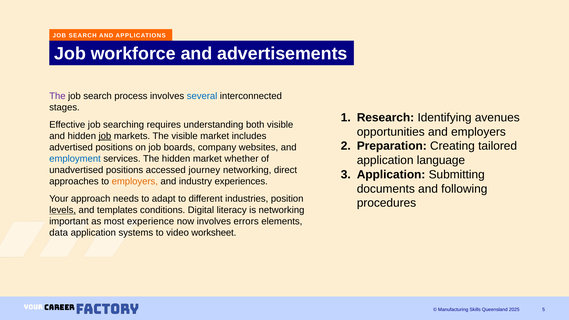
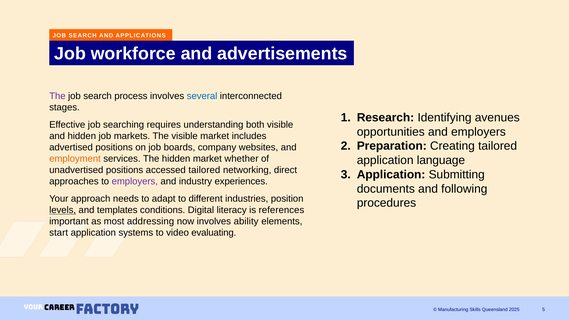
job underline: present -> none (105, 136)
employment colour: blue -> orange (75, 159)
accessed journey: journey -> tailored (204, 170)
employers colour: orange -> purple (135, 181)
is networking: networking -> references (281, 210)
experience: experience -> addressing (151, 222)
errors: errors -> ability (246, 222)
data: data -> start (59, 233)
worksheet: worksheet -> evaluating (214, 233)
